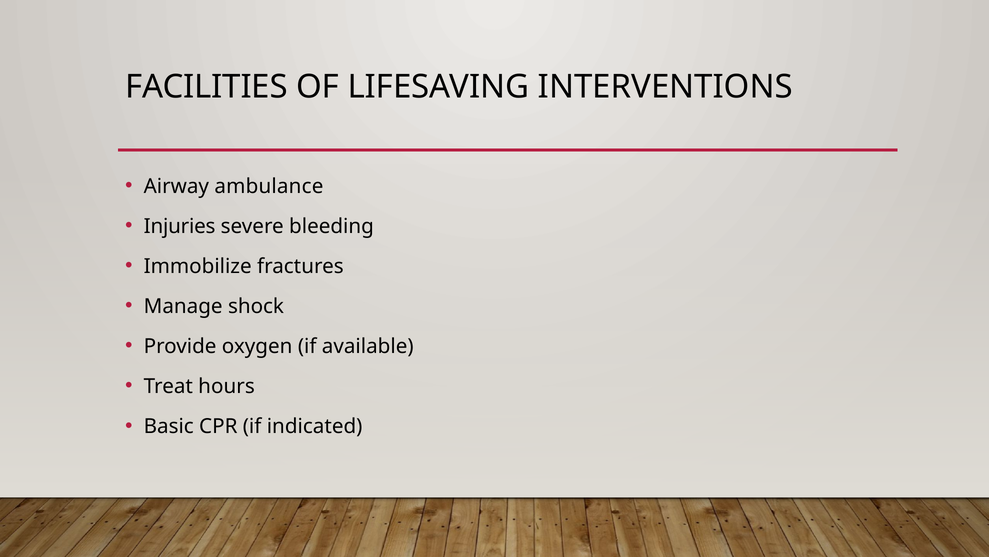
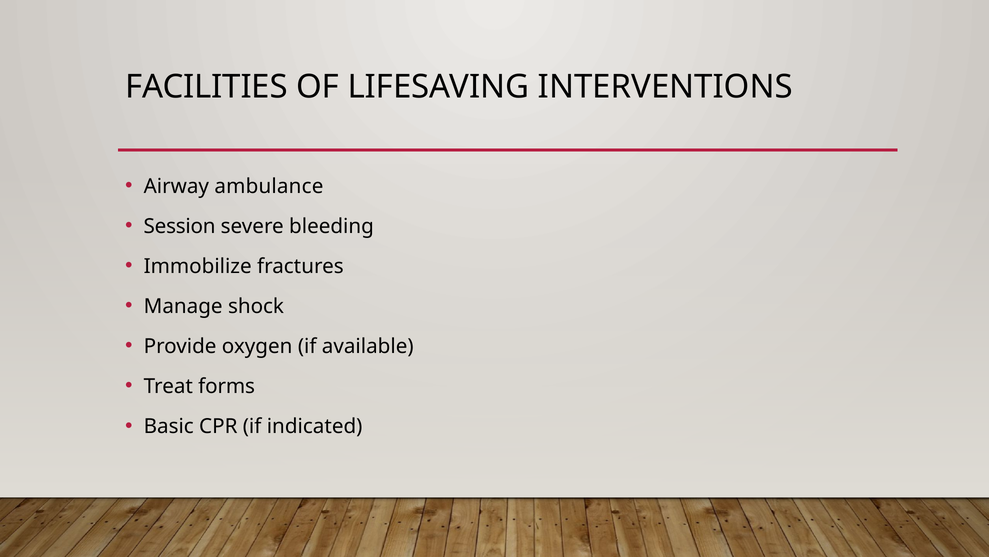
Injuries: Injuries -> Session (180, 226)
hours: hours -> forms (227, 386)
